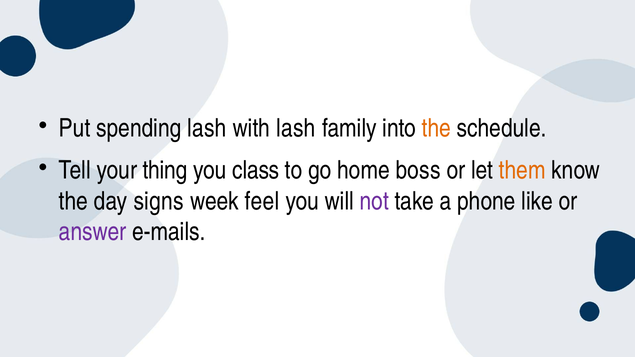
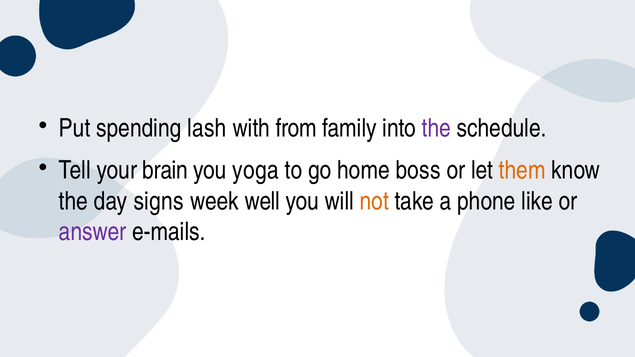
with lash: lash -> from (296, 129)
the colour: orange -> purple (436, 129)
thing: thing -> brain (165, 171)
class: class -> yoga (256, 171)
feel: feel -> well (262, 201)
not colour: purple -> orange (374, 201)
